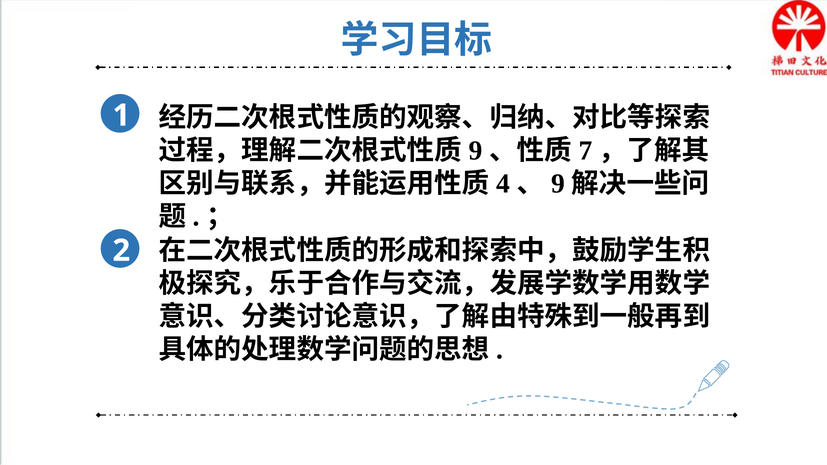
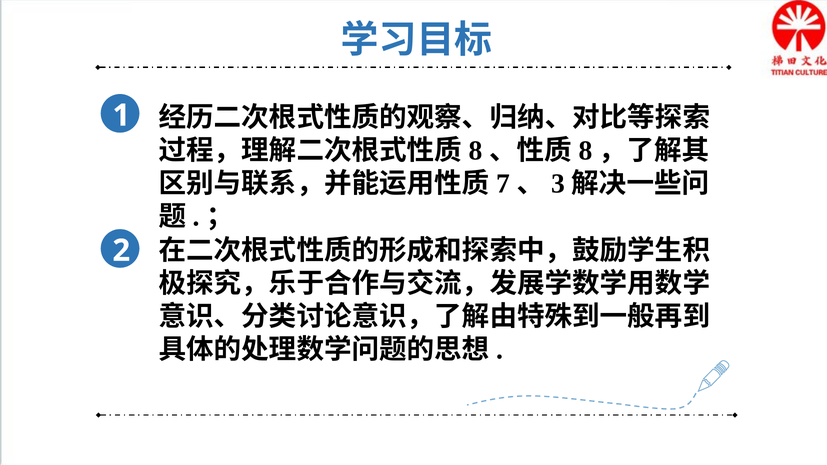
9: 9 -> 8 (476, 151)
7: 7 -> 8 (586, 151)
4: 4 -> 7 (503, 184)
9: 9 -> 3 (558, 184)
